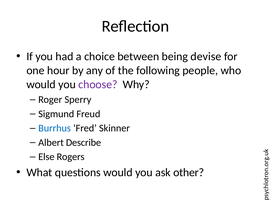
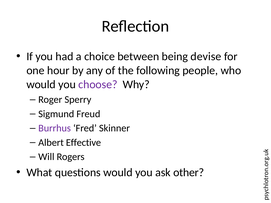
Burrhus colour: blue -> purple (55, 128)
Describe: Describe -> Effective (83, 143)
Else: Else -> Will (46, 157)
